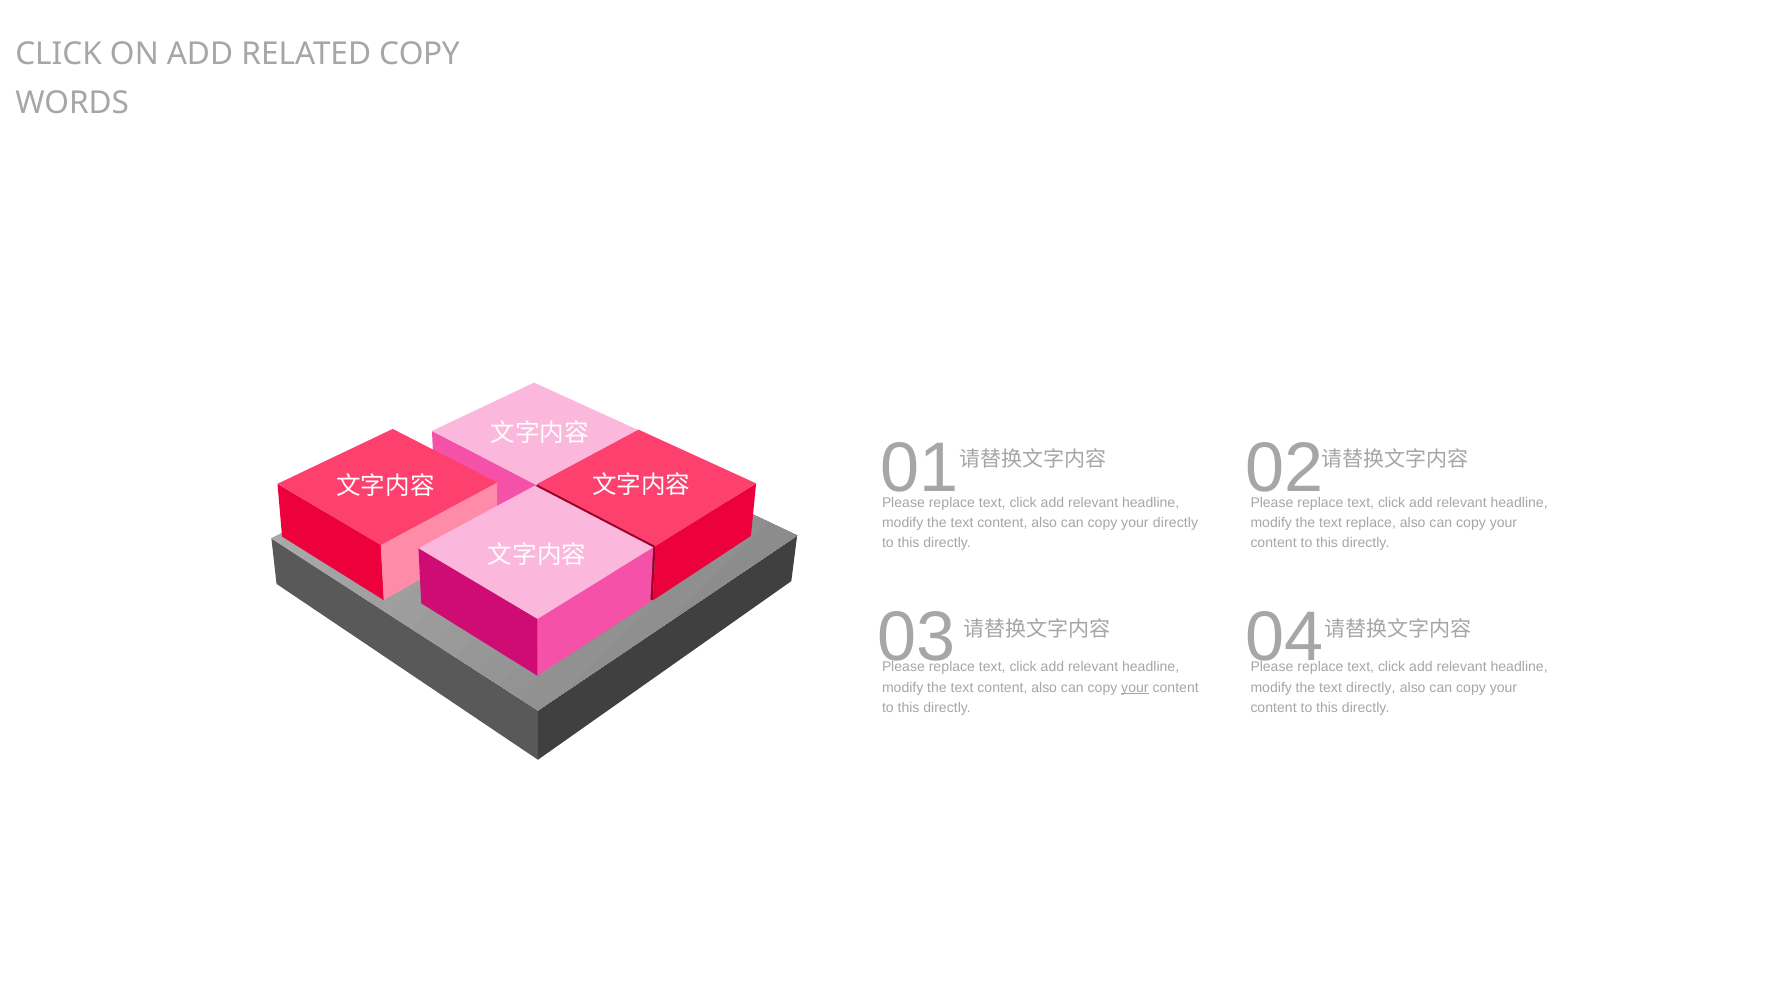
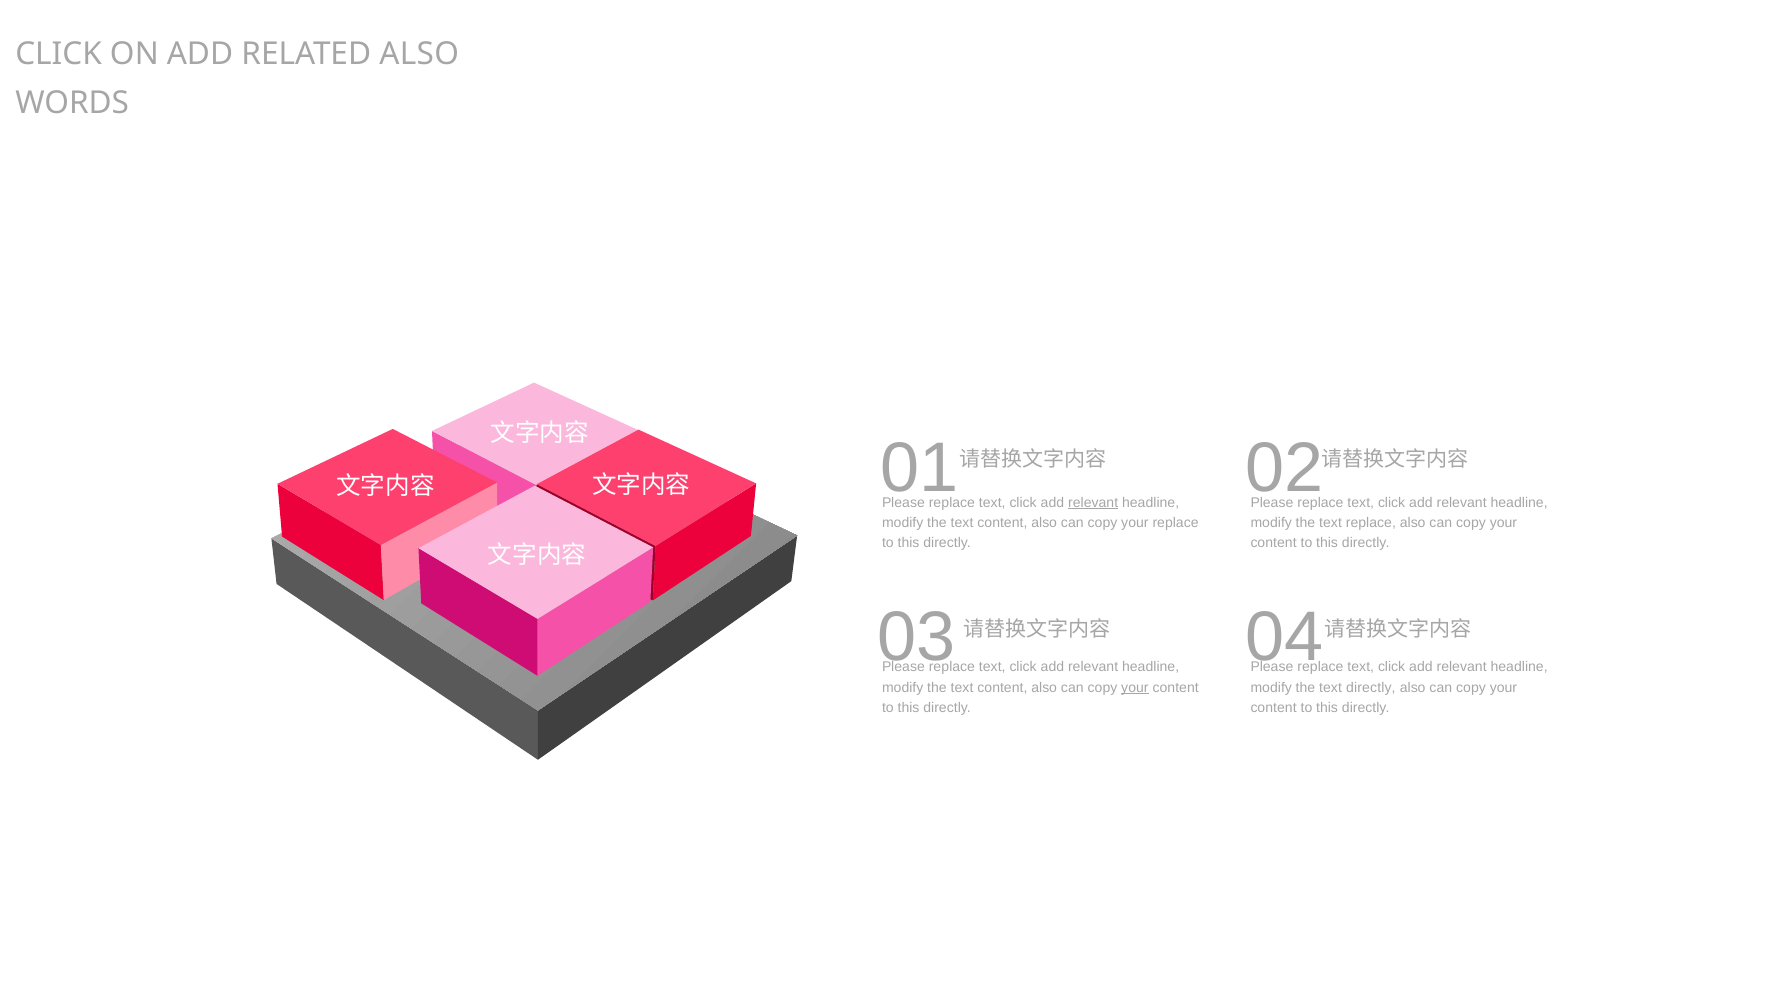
RELATED COPY: COPY -> ALSO (419, 54)
relevant underline: none -> present (1093, 502)
your directly: directly -> replace (1176, 523)
